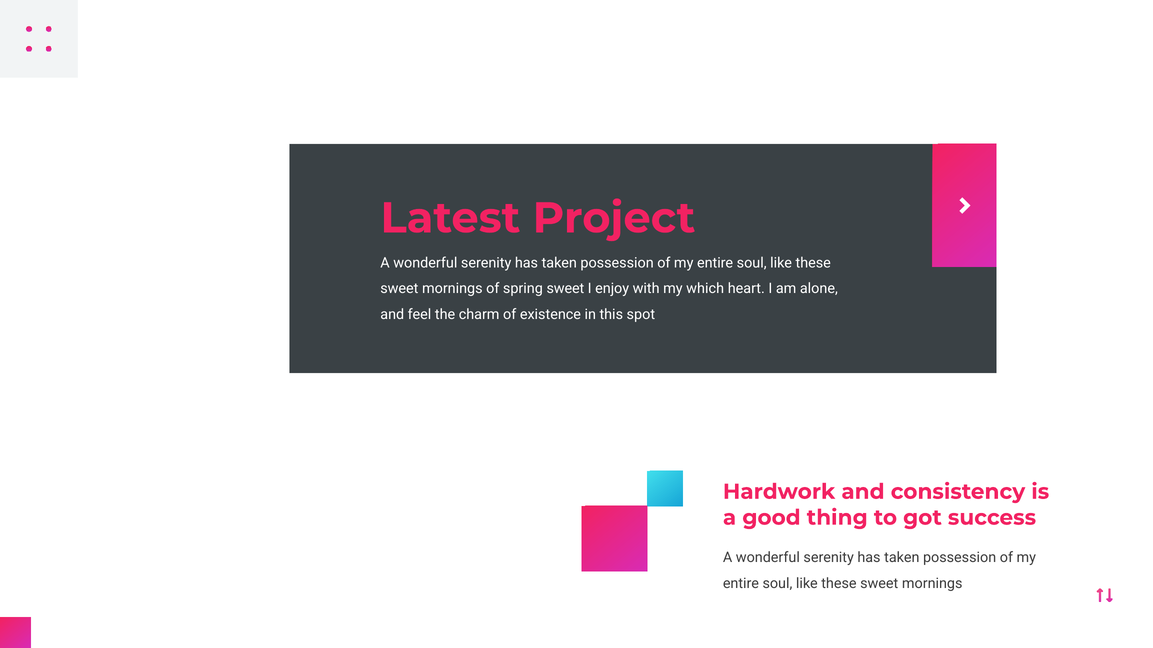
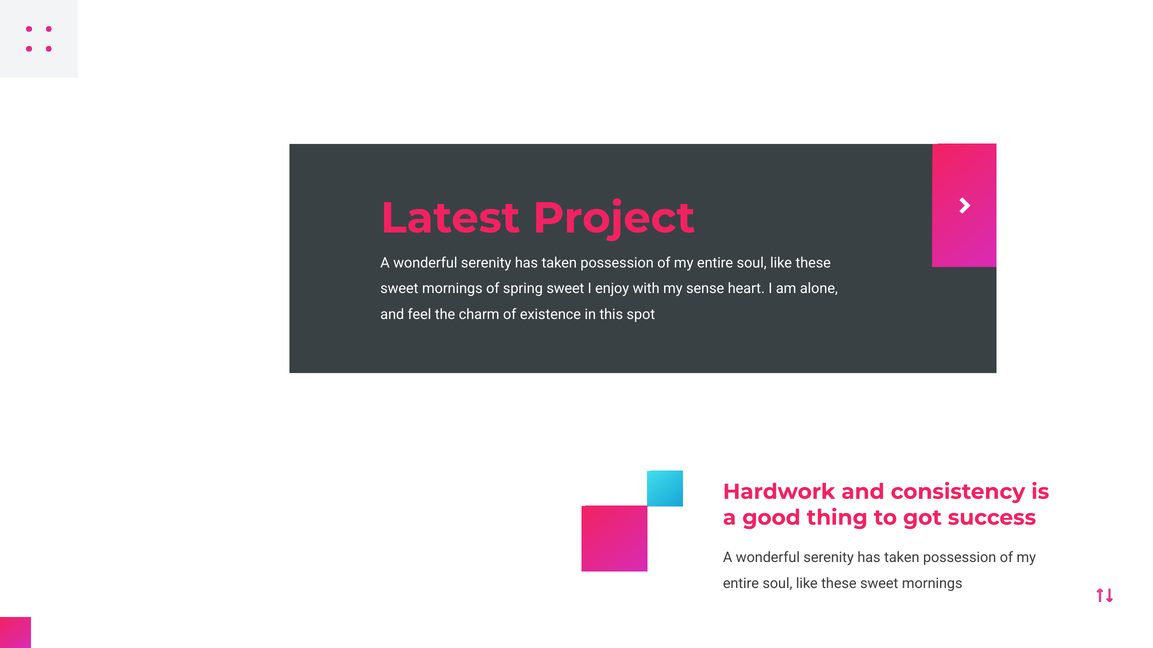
which: which -> sense (705, 289)
